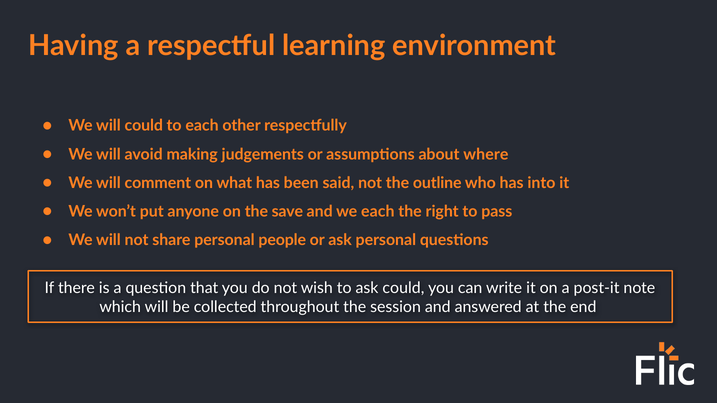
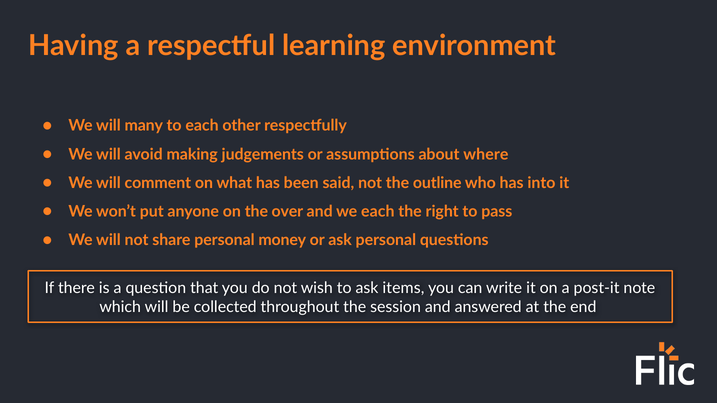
will could: could -> many (144, 126)
save: save -> over (287, 212)
people: people -> money (282, 240)
ask could: could -> items (403, 288)
